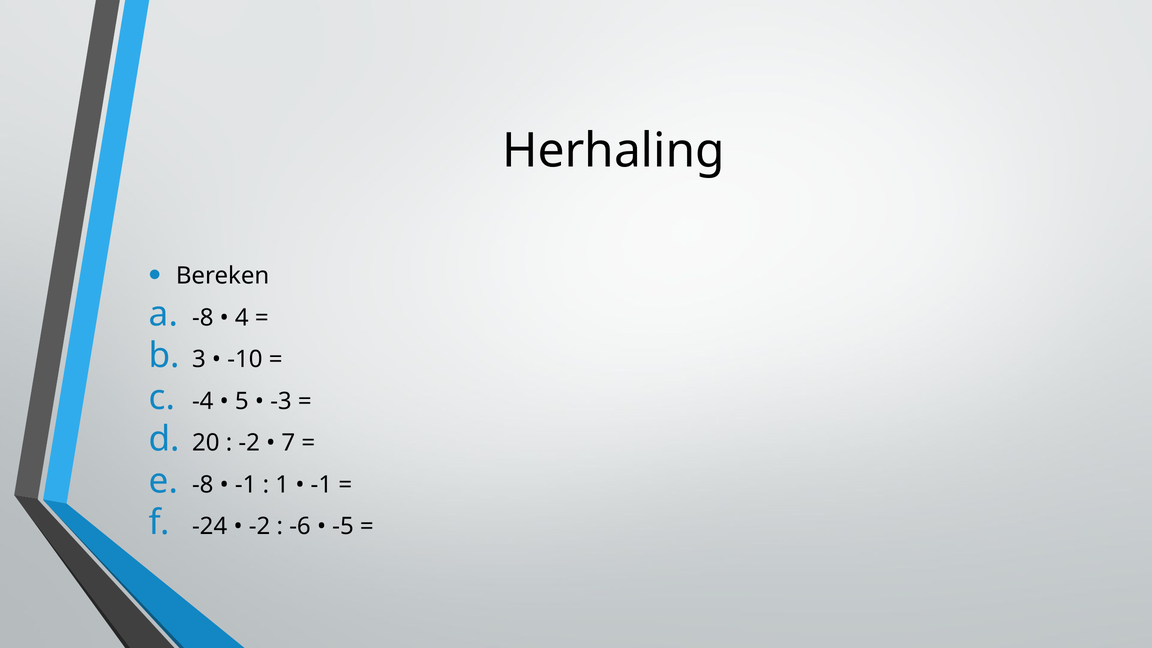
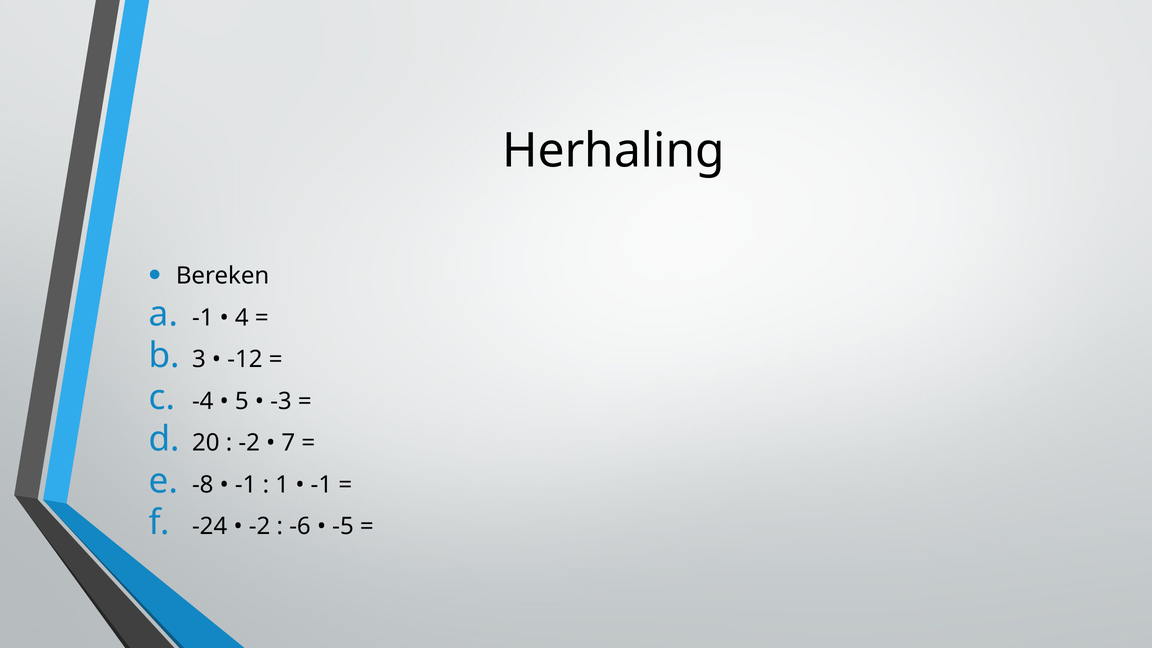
-8: -8 -> -1 (203, 318)
-10: -10 -> -12 (245, 359)
